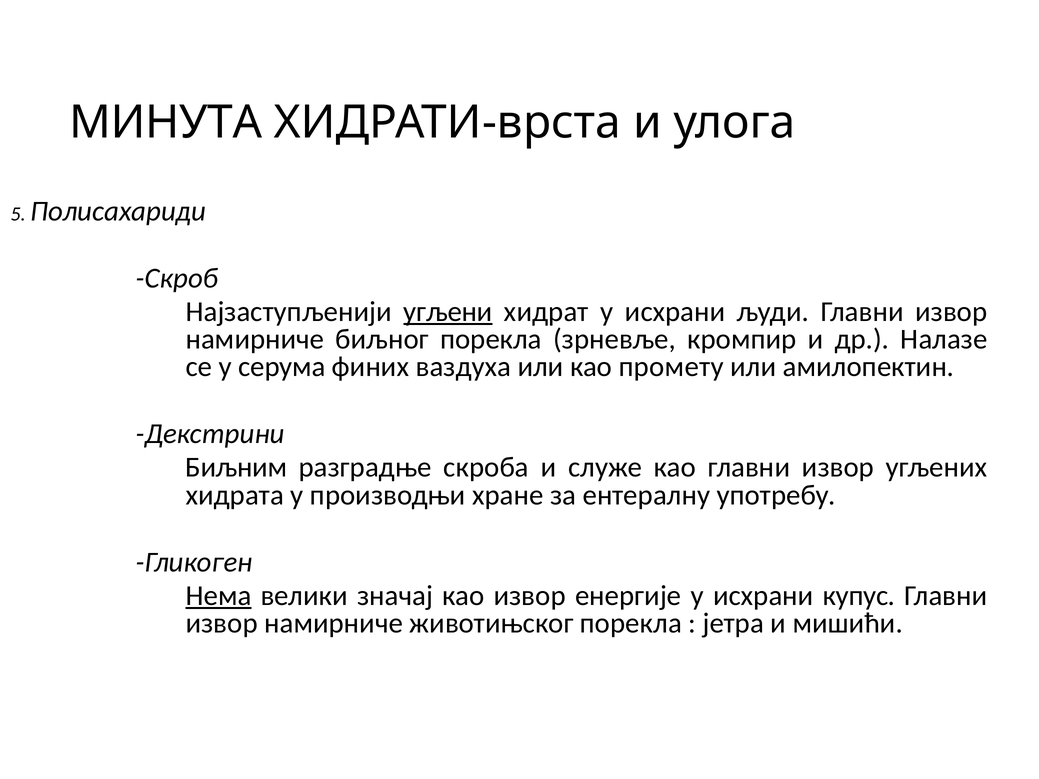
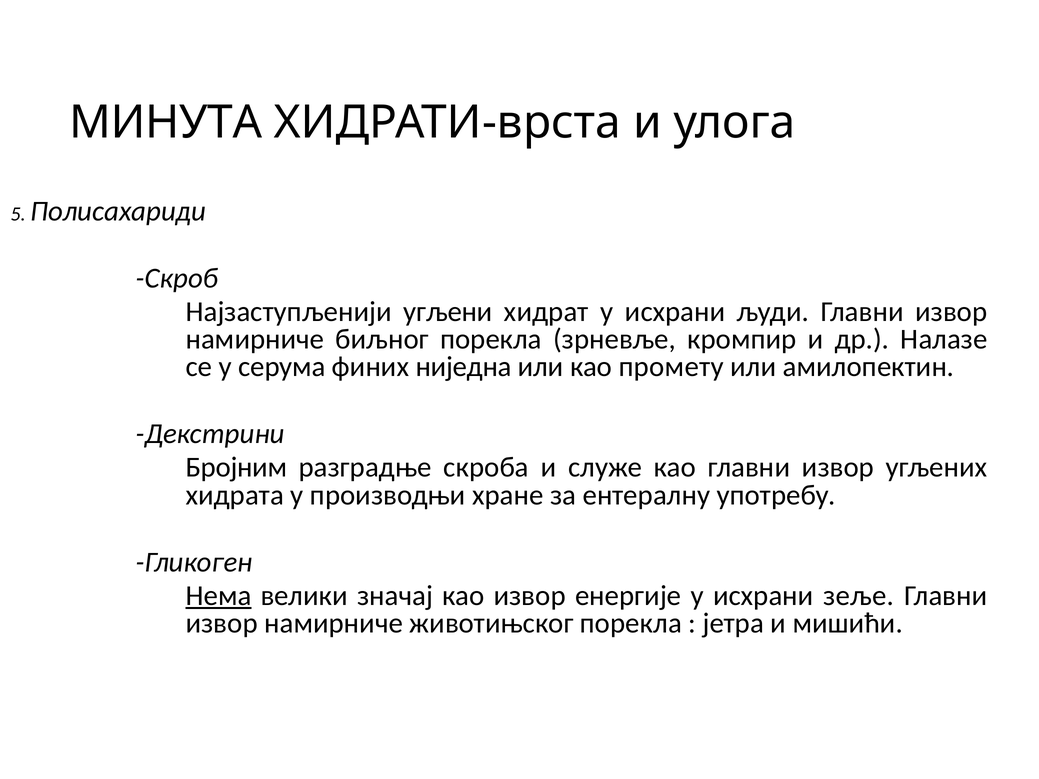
угљени underline: present -> none (448, 312)
ваздуха: ваздуха -> ниједна (464, 367)
Биљним: Биљним -> Бројним (236, 468)
купус: купус -> зеље (859, 596)
